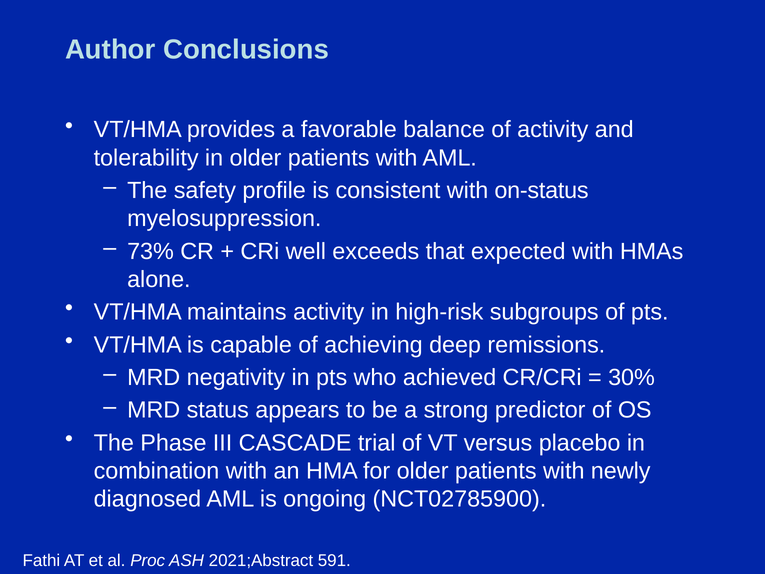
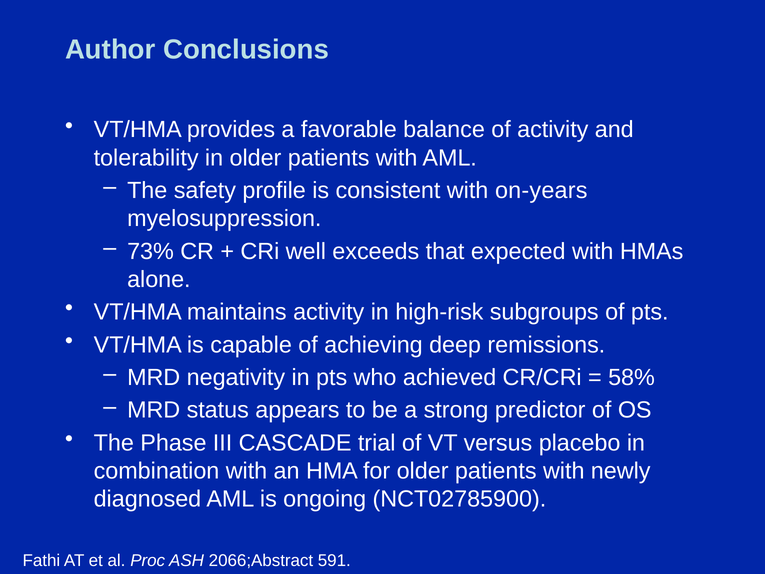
on-status: on-status -> on-years (541, 190)
30%: 30% -> 58% (631, 377)
2021;Abstract: 2021;Abstract -> 2066;Abstract (261, 561)
